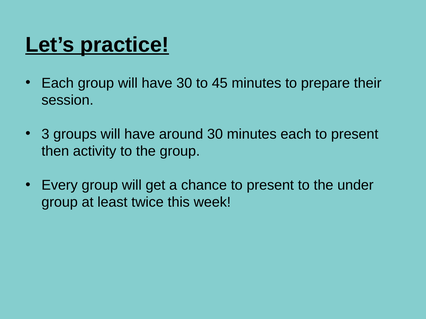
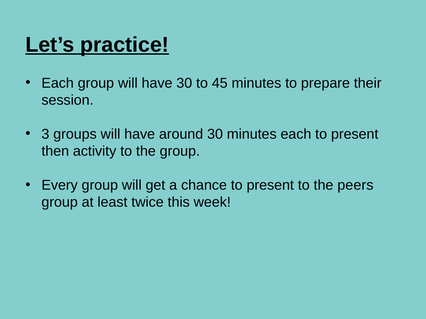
under: under -> peers (355, 185)
